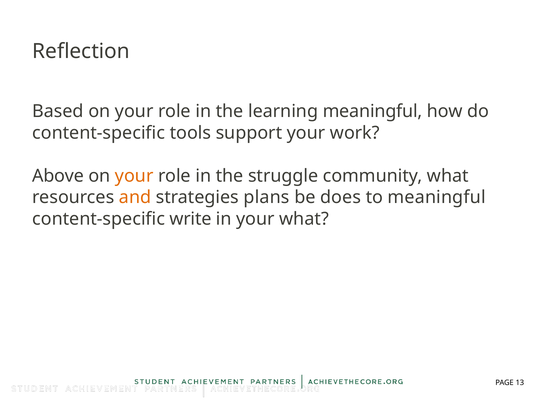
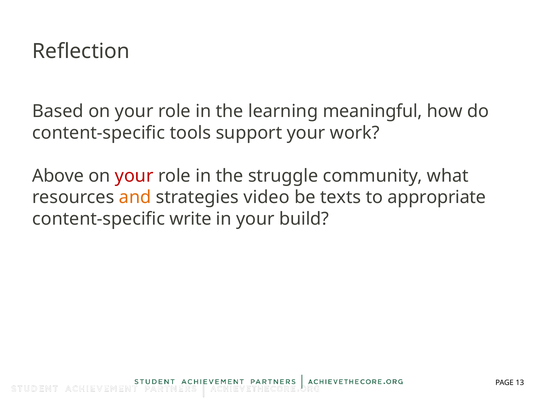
your colour: orange -> red (134, 176)
plans: plans -> video (267, 198)
does: does -> texts (341, 198)
to meaningful: meaningful -> appropriate (437, 198)
your what: what -> build (304, 219)
